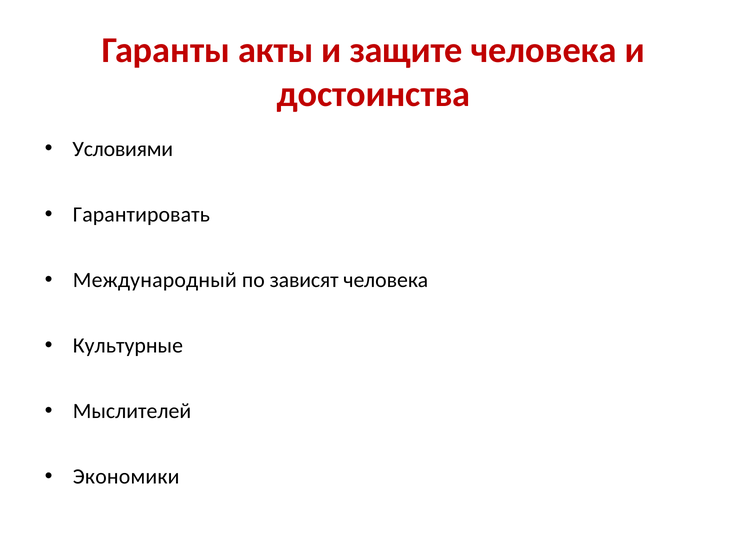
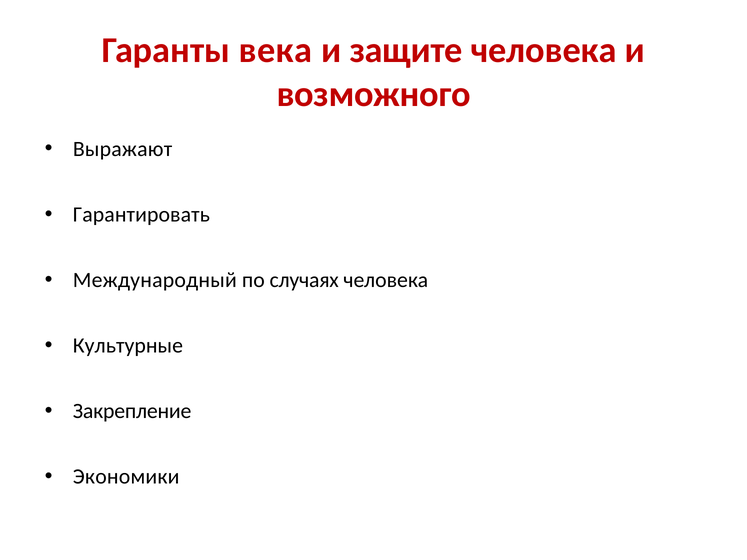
акты: акты -> века (276, 50)
достоинства: достоинства -> возможного (374, 94)
Условиями: Условиями -> Выражают (123, 149)
зависят: зависят -> случаях (304, 280)
Мыслителей: Мыслителей -> Закрепление (132, 411)
